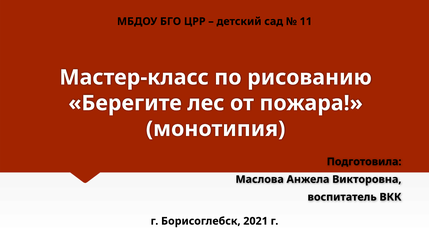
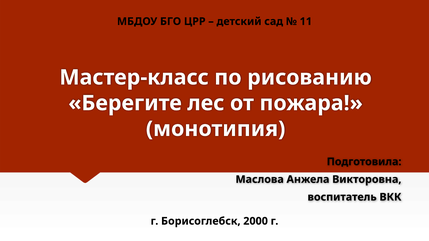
2021: 2021 -> 2000 (256, 221)
